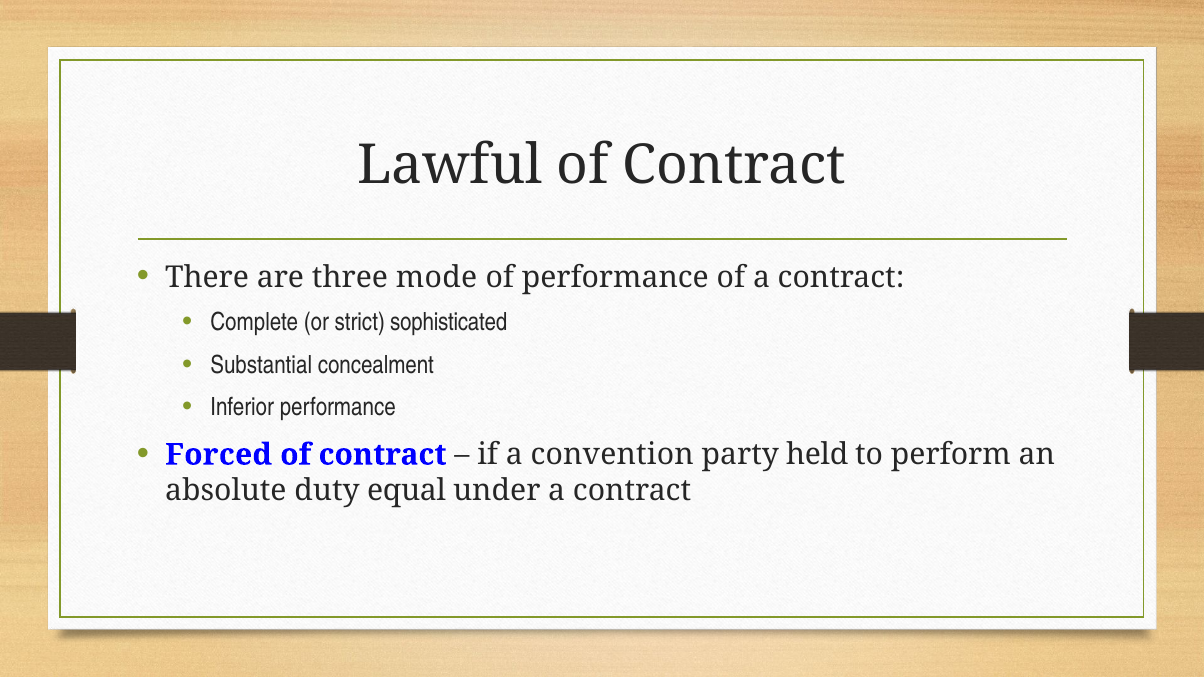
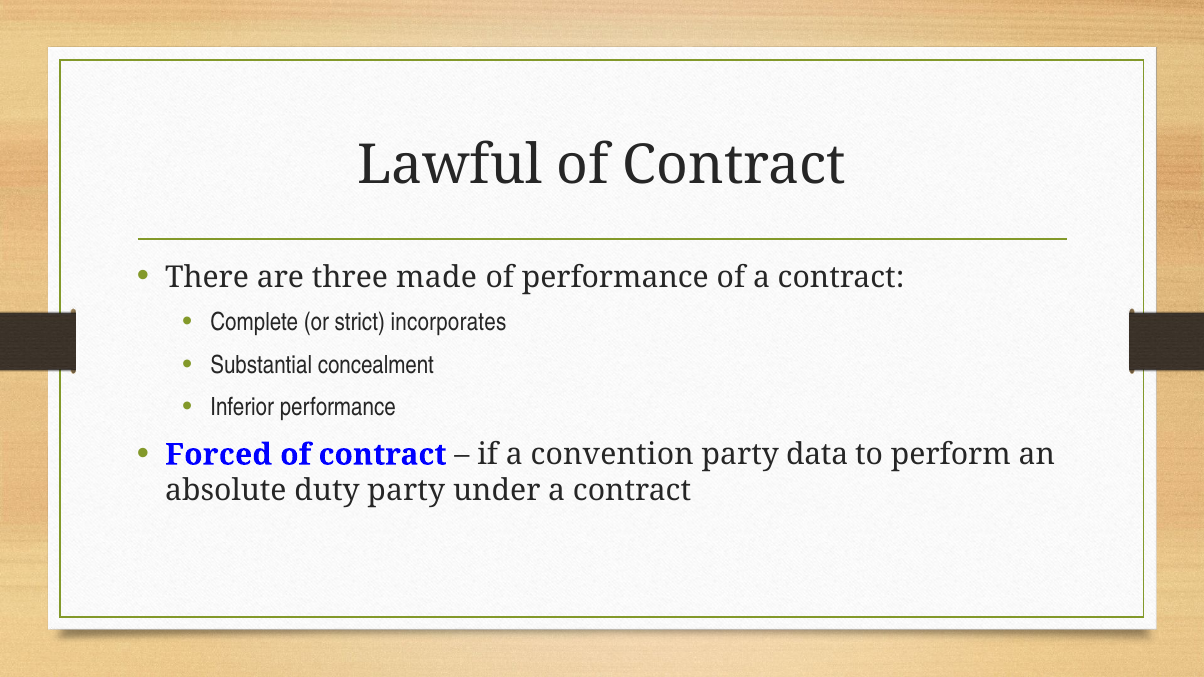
mode: mode -> made (437, 277)
sophisticated: sophisticated -> incorporates (448, 323)
held: held -> data (817, 455)
duty equal: equal -> party (406, 491)
